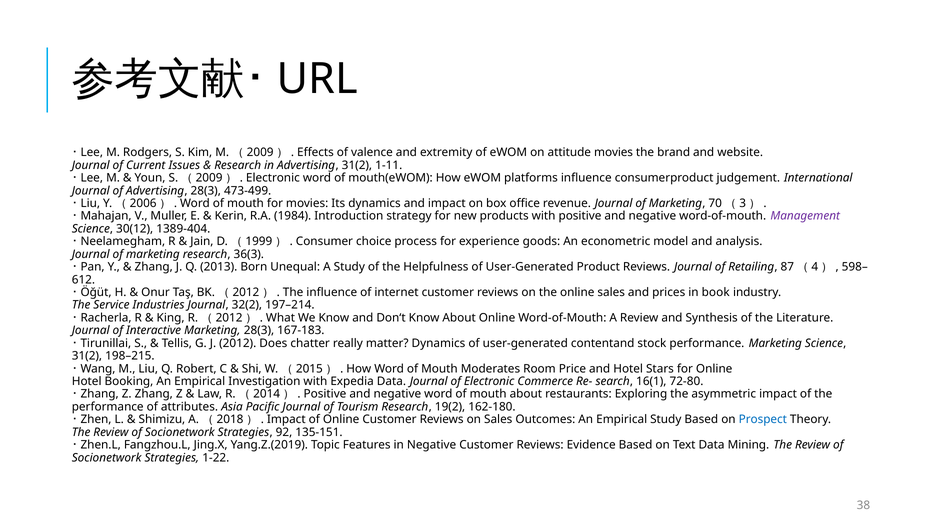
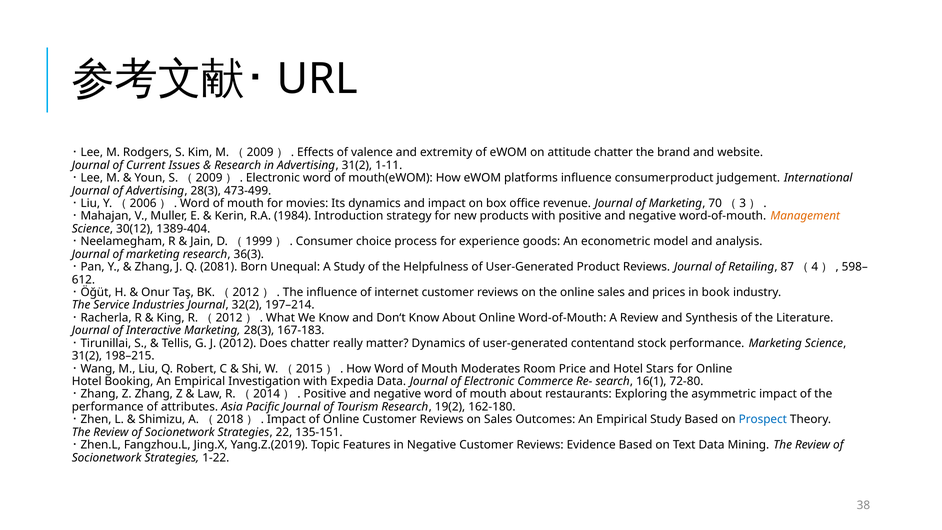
attitude movies: movies -> chatter (614, 152)
Management colour: purple -> orange (805, 216)
2013: 2013 -> 2081 (219, 267)
92: 92 -> 22 (284, 432)
